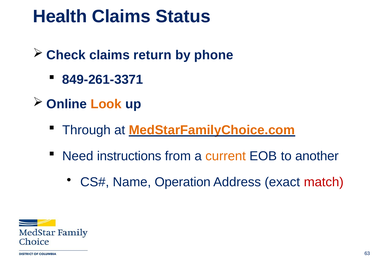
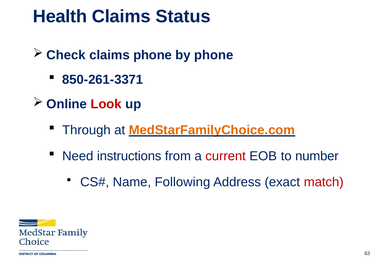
claims return: return -> phone (153, 55)
849-261-3371: 849-261-3371 -> 850-261-3371 (103, 80)
Look colour: orange -> red (106, 104)
current colour: orange -> red (226, 156)
another: another -> number (317, 156)
Operation: Operation -> Following (182, 182)
